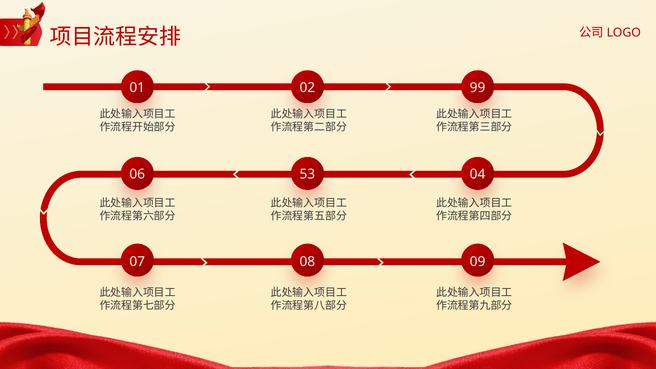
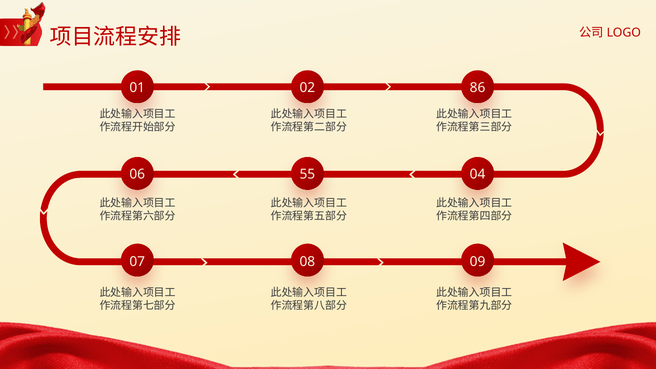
99: 99 -> 86 (478, 88)
53: 53 -> 55 (307, 174)
